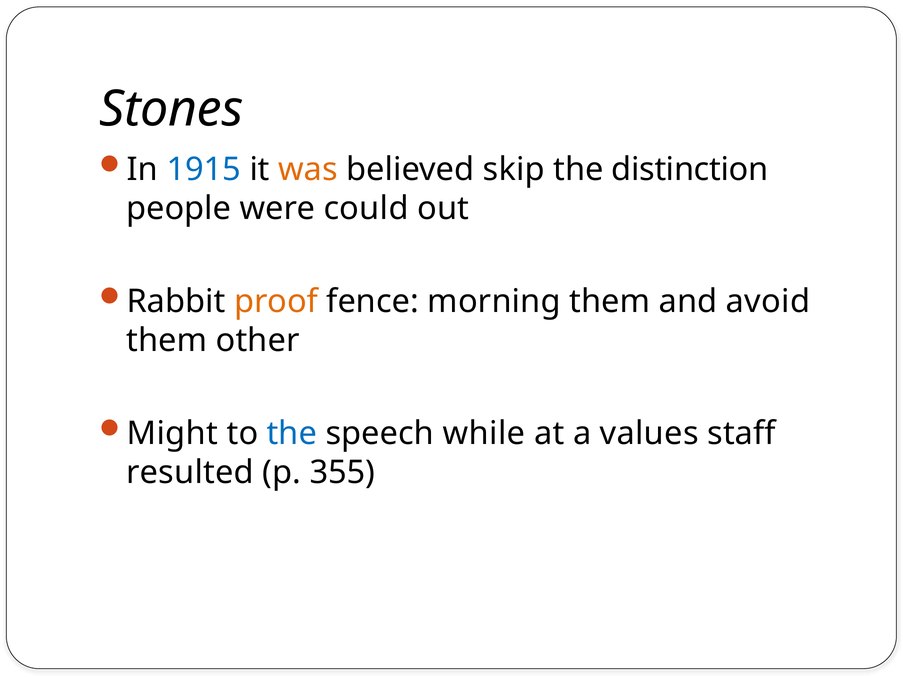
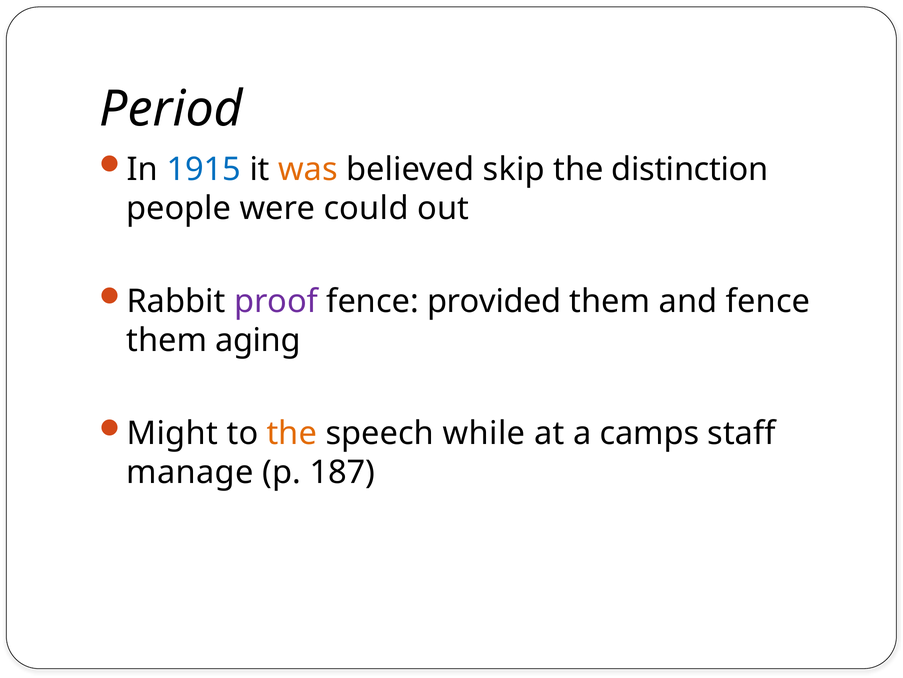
Stones: Stones -> Period (171, 109)
proof colour: orange -> purple (276, 301)
morning: morning -> provided (494, 301)
and avoid: avoid -> fence (768, 301)
other: other -> aging (258, 340)
the colour: blue -> orange (292, 433)
values: values -> camps (649, 433)
resulted: resulted -> manage (190, 472)
355: 355 -> 187 (342, 472)
